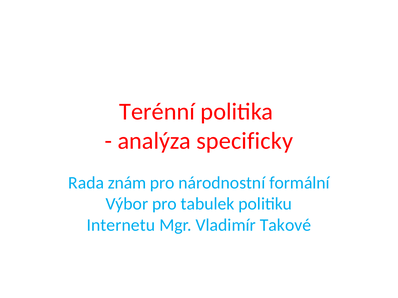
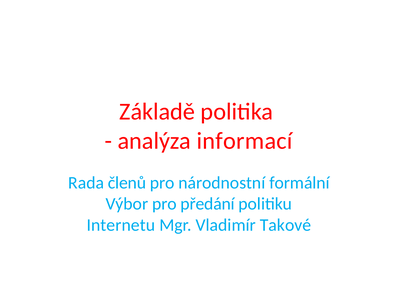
Terénní: Terénní -> Základě (157, 112)
specificky: specificky -> informací (245, 141)
znám: znám -> členů (127, 183)
tabulek: tabulek -> předání (208, 204)
